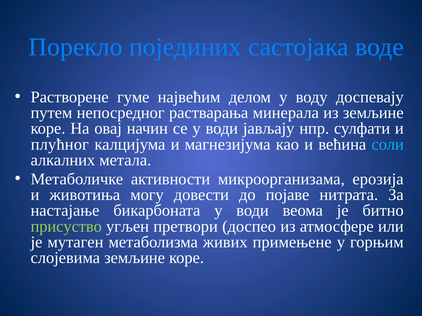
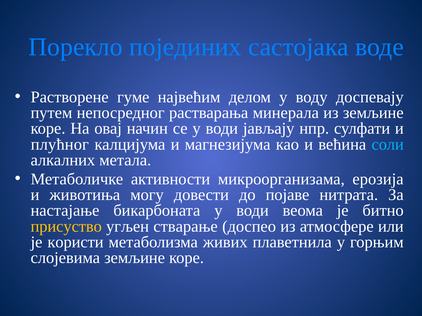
присуство colour: light green -> yellow (66, 227)
претвори: претвори -> стварање (186, 227)
мутаген: мутаген -> користи (76, 242)
примењене: примењене -> плаветнила (292, 242)
